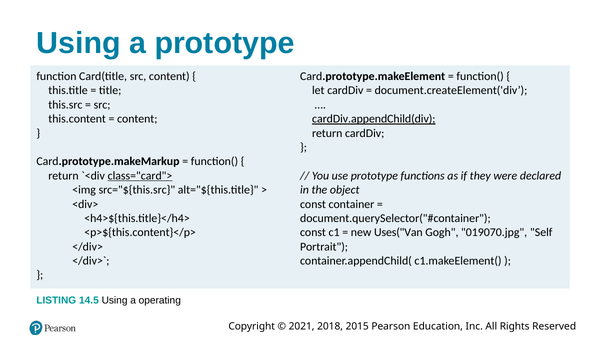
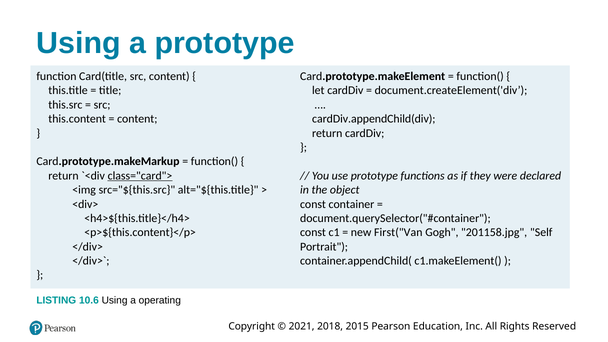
cardDiv.appendChild(div underline: present -> none (374, 119)
Uses("Van: Uses("Van -> First("Van (398, 233)
019070.jpg: 019070.jpg -> 201158.jpg (494, 233)
14.5: 14.5 -> 10.6 (89, 300)
